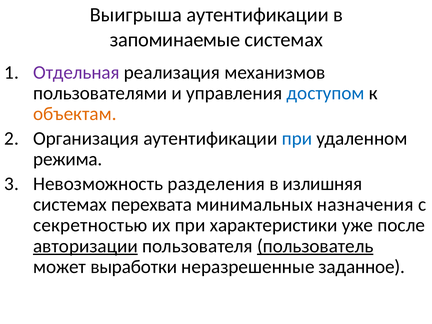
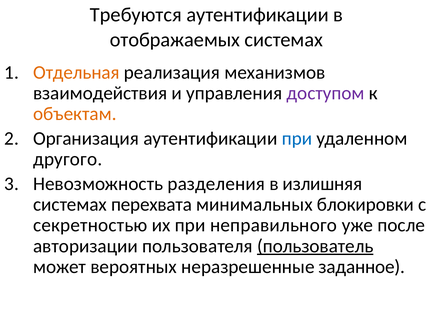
Выигрыша: Выигрыша -> Требуются (136, 15)
запоминаемые: запоминаемые -> отображаемых (175, 40)
Отдельная colour: purple -> orange (76, 72)
пользователями: пользователями -> взаимодействия (100, 93)
доступом colour: blue -> purple (326, 93)
режима: режима -> другого (68, 159)
назначения: назначения -> блокировки (365, 205)
характеристики: характеристики -> неправильного (274, 225)
авторизации underline: present -> none (85, 246)
выработки: выработки -> вероятных (134, 267)
